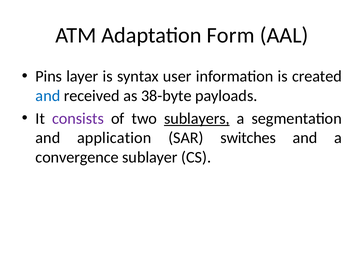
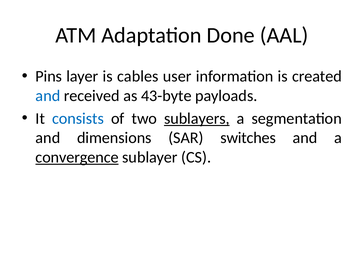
Form: Form -> Done (231, 35)
syntax: syntax -> cables (138, 76)
38-byte: 38-byte -> 43-byte (166, 96)
consists colour: purple -> blue (78, 118)
application: application -> dimensions (114, 138)
convergence underline: none -> present (77, 157)
